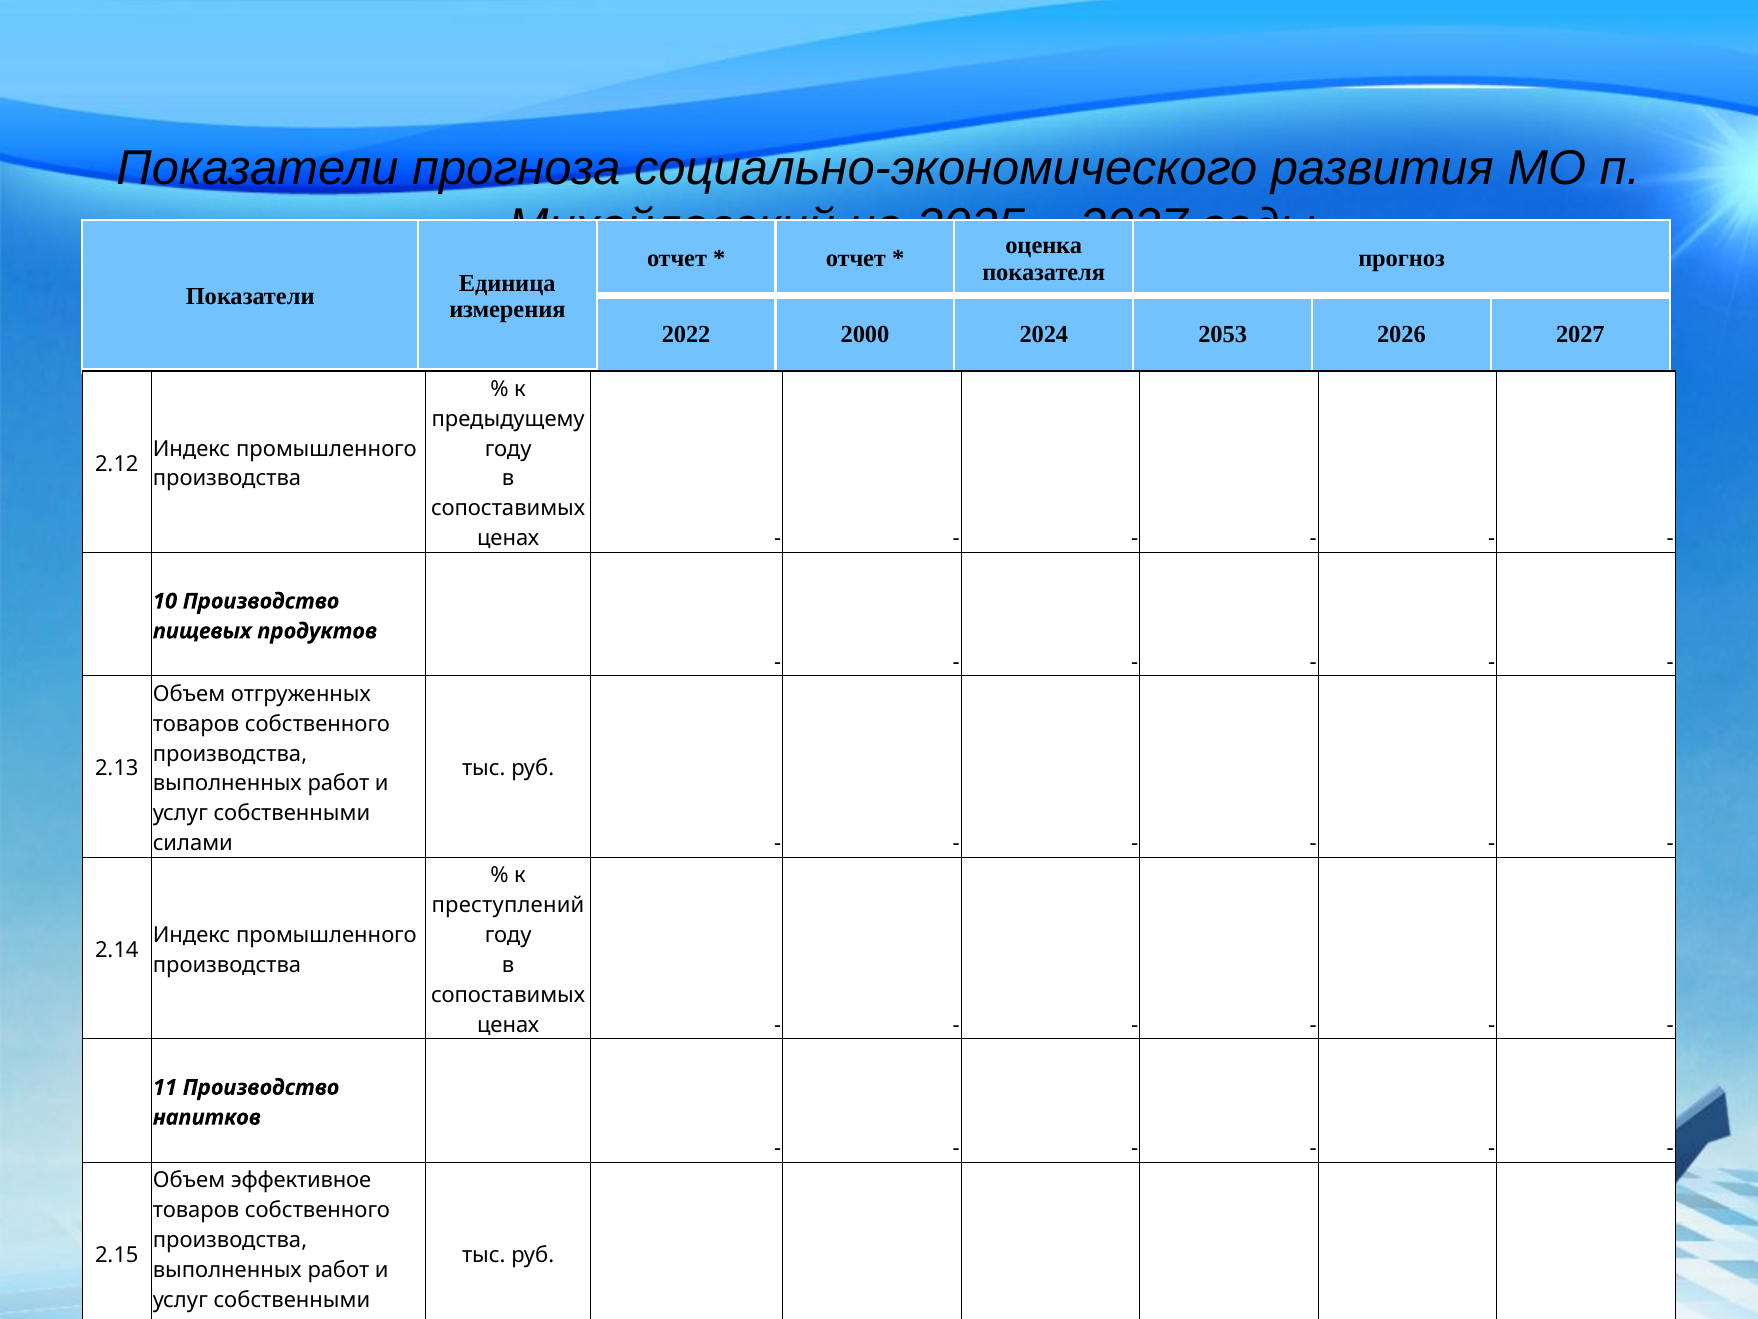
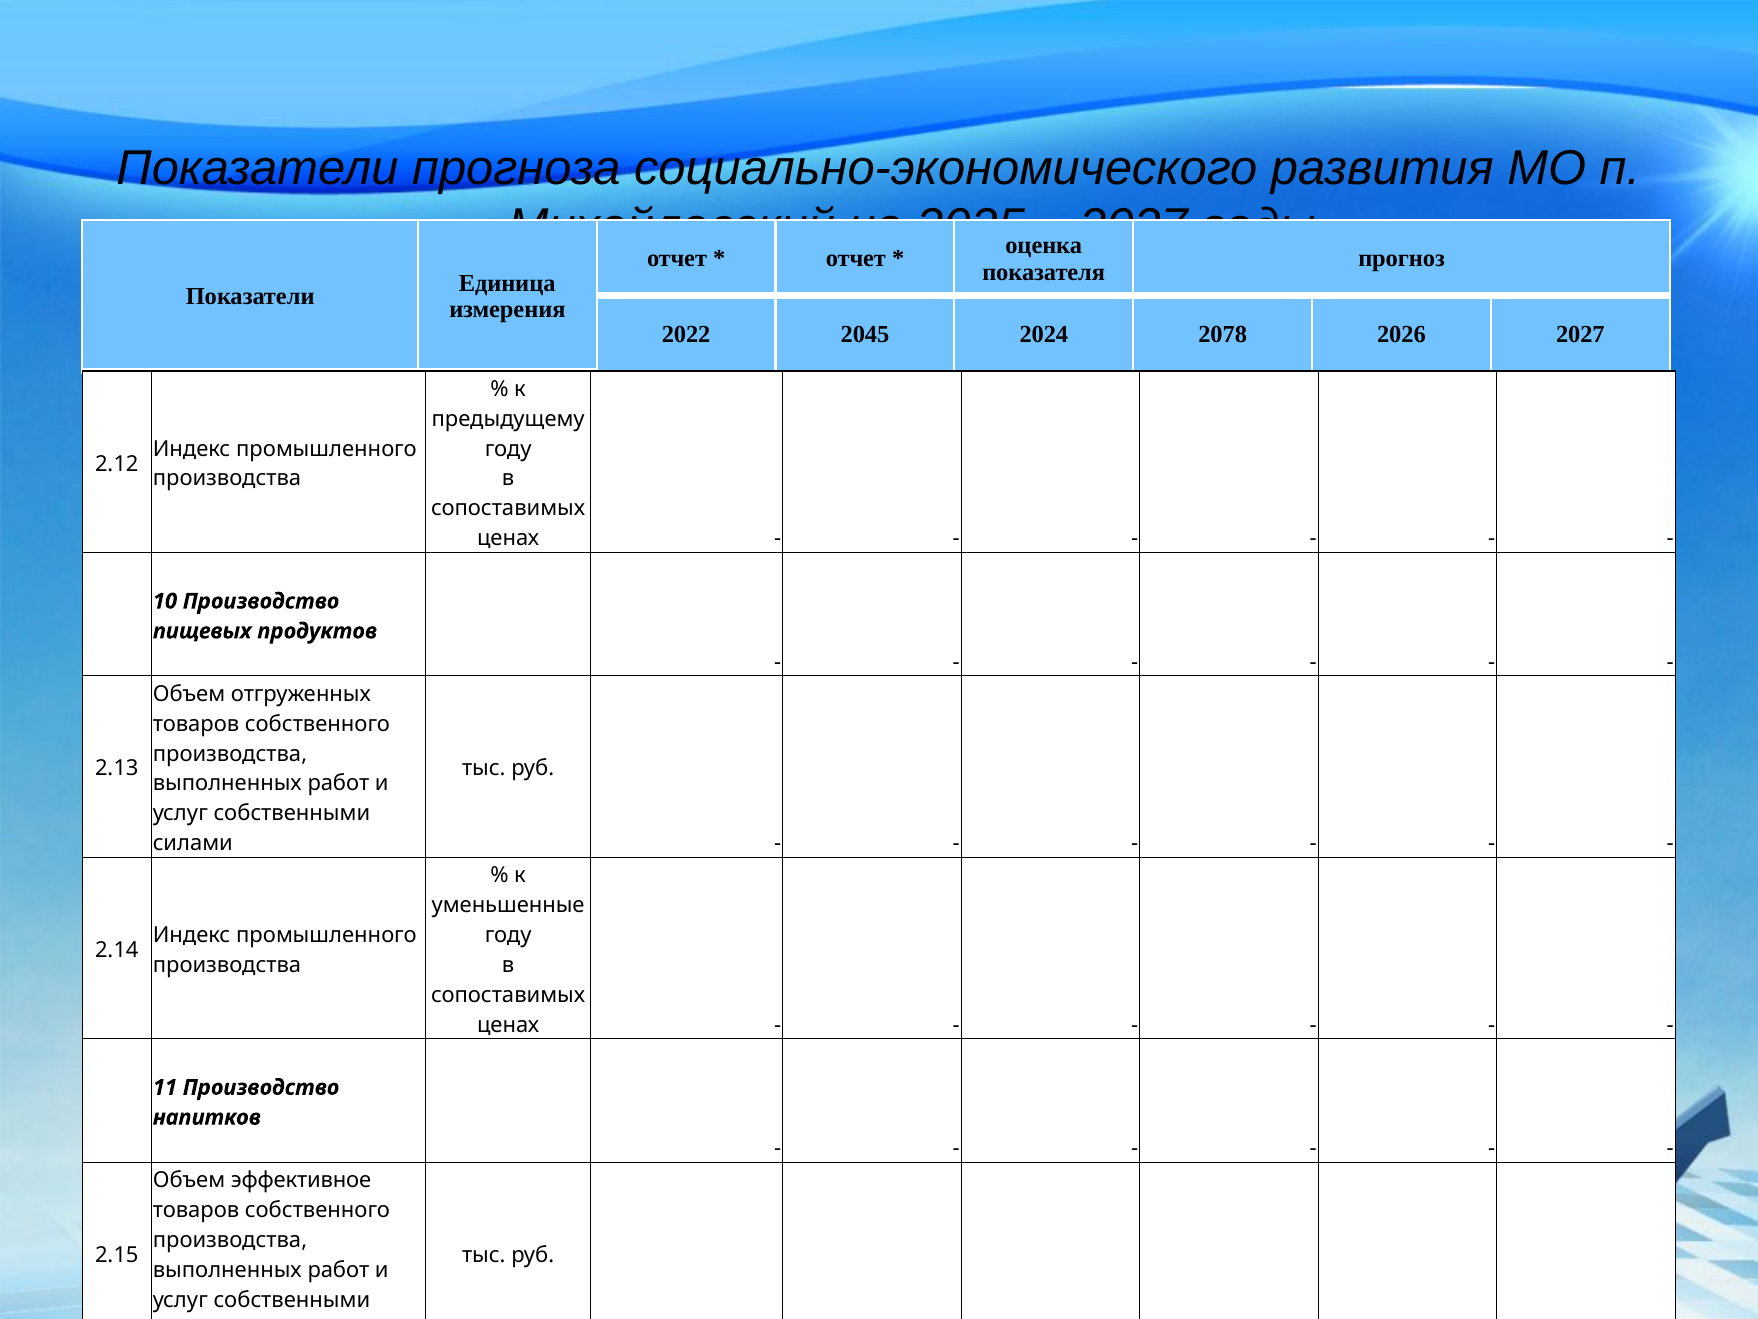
2000: 2000 -> 2045 (865, 334)
2053: 2053 -> 2078 (1223, 334)
преступлений: преступлений -> уменьшенные (508, 905)
